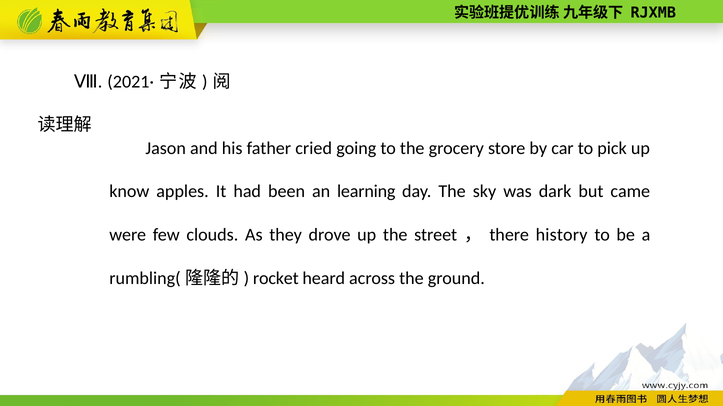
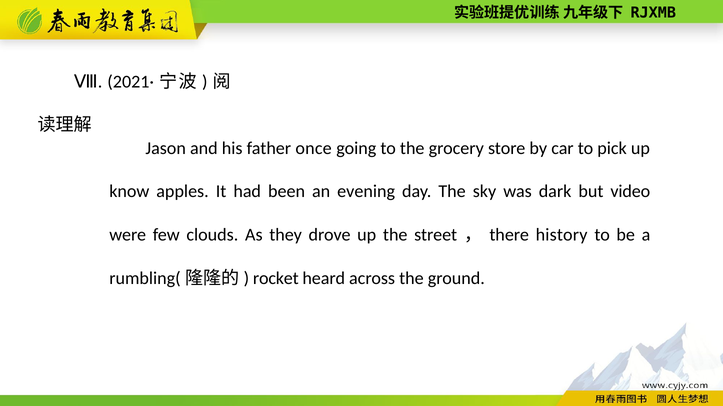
cried: cried -> once (314, 148)
learning: learning -> evening (366, 192)
came: came -> video (630, 192)
